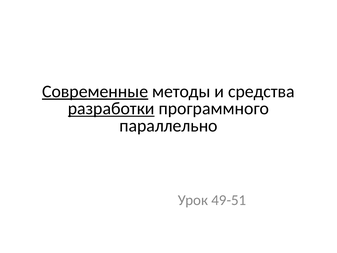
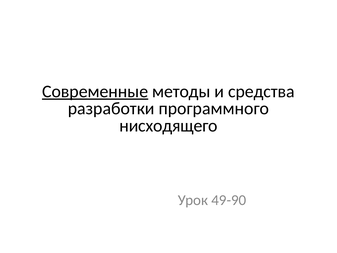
разработки underline: present -> none (111, 108)
параллельно: параллельно -> нисходящего (169, 126)
49-51: 49-51 -> 49-90 (229, 200)
